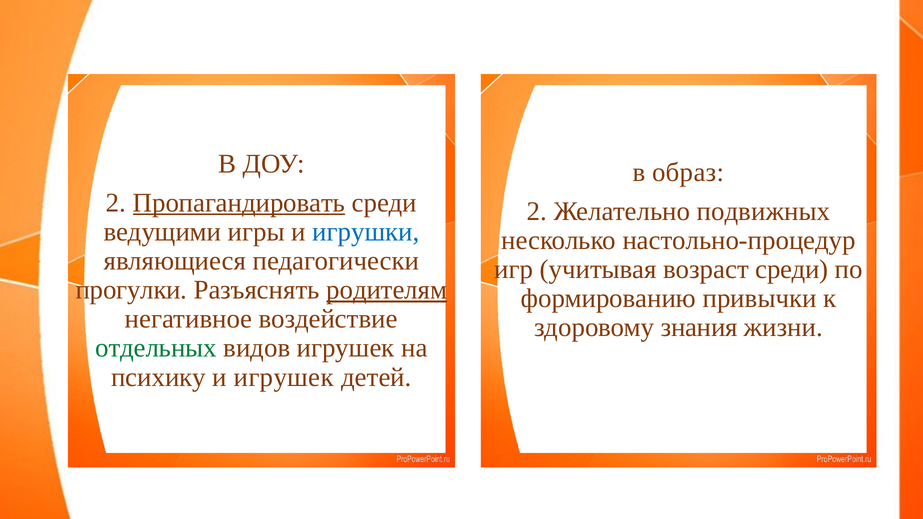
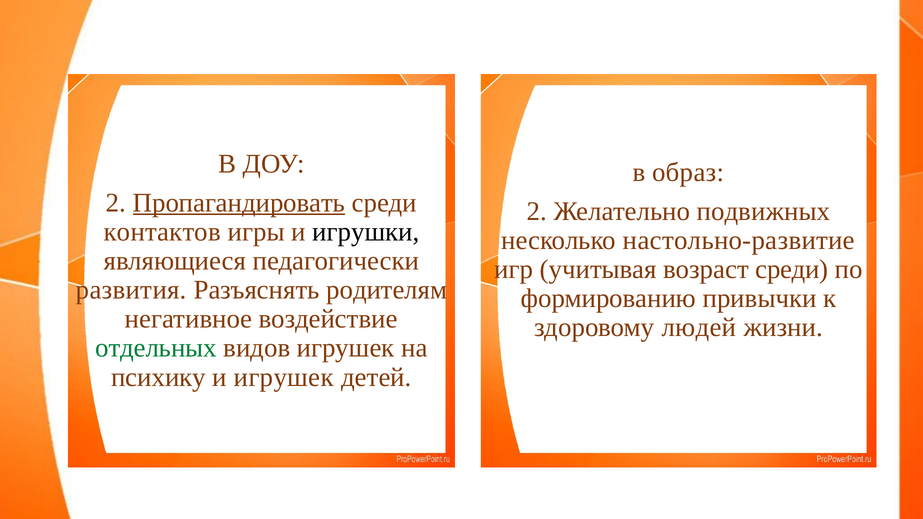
ведущими: ведущими -> контактов (162, 232)
игрушки colour: blue -> black (366, 232)
настольно-процедур: настольно-процедур -> настольно-развитие (739, 240)
прогулки: прогулки -> развития (131, 290)
родителям underline: present -> none (387, 290)
знания: знания -> людей (699, 328)
